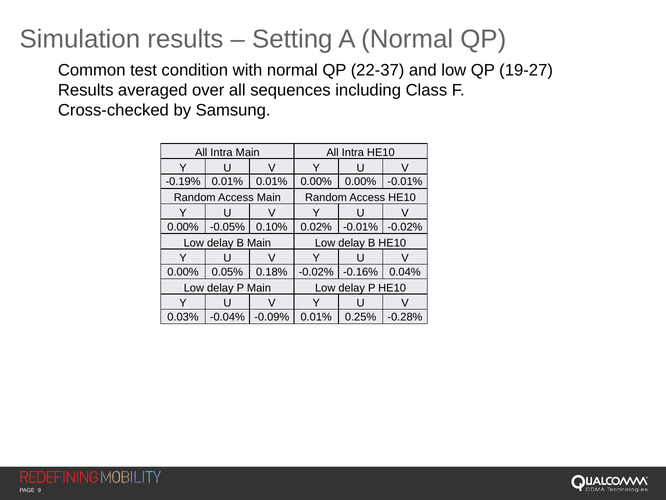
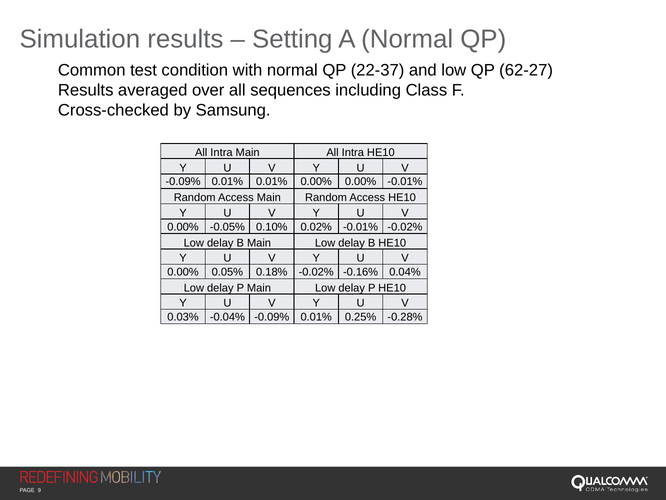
19-27: 19-27 -> 62-27 (526, 70)
-0.19%: -0.19% -> -0.09% (183, 182)
